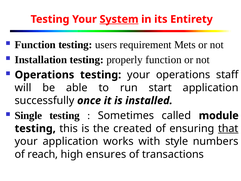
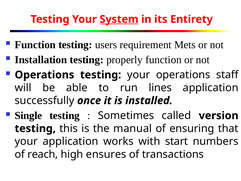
start: start -> lines (160, 88)
module: module -> version (219, 115)
created: created -> manual (133, 128)
that underline: present -> none (228, 128)
style: style -> start (177, 141)
